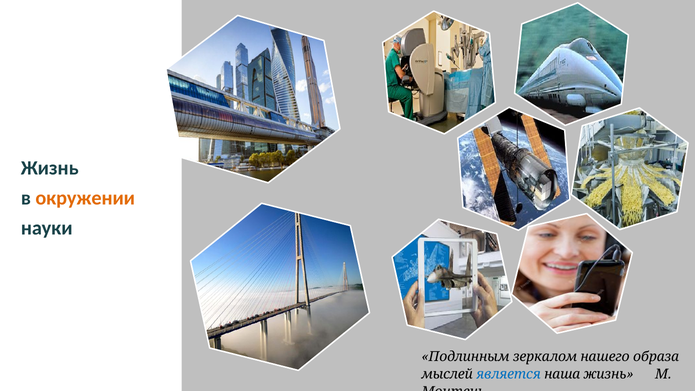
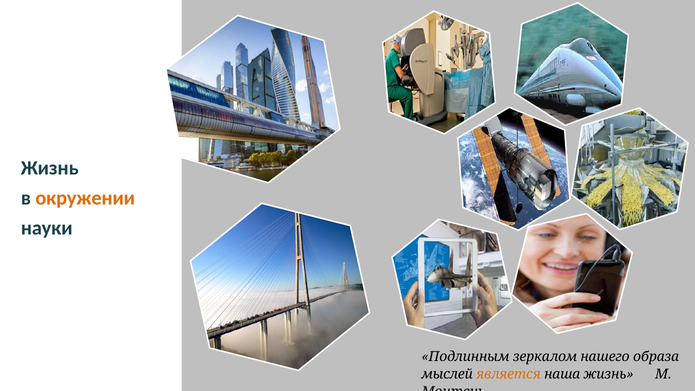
является colour: blue -> orange (509, 374)
